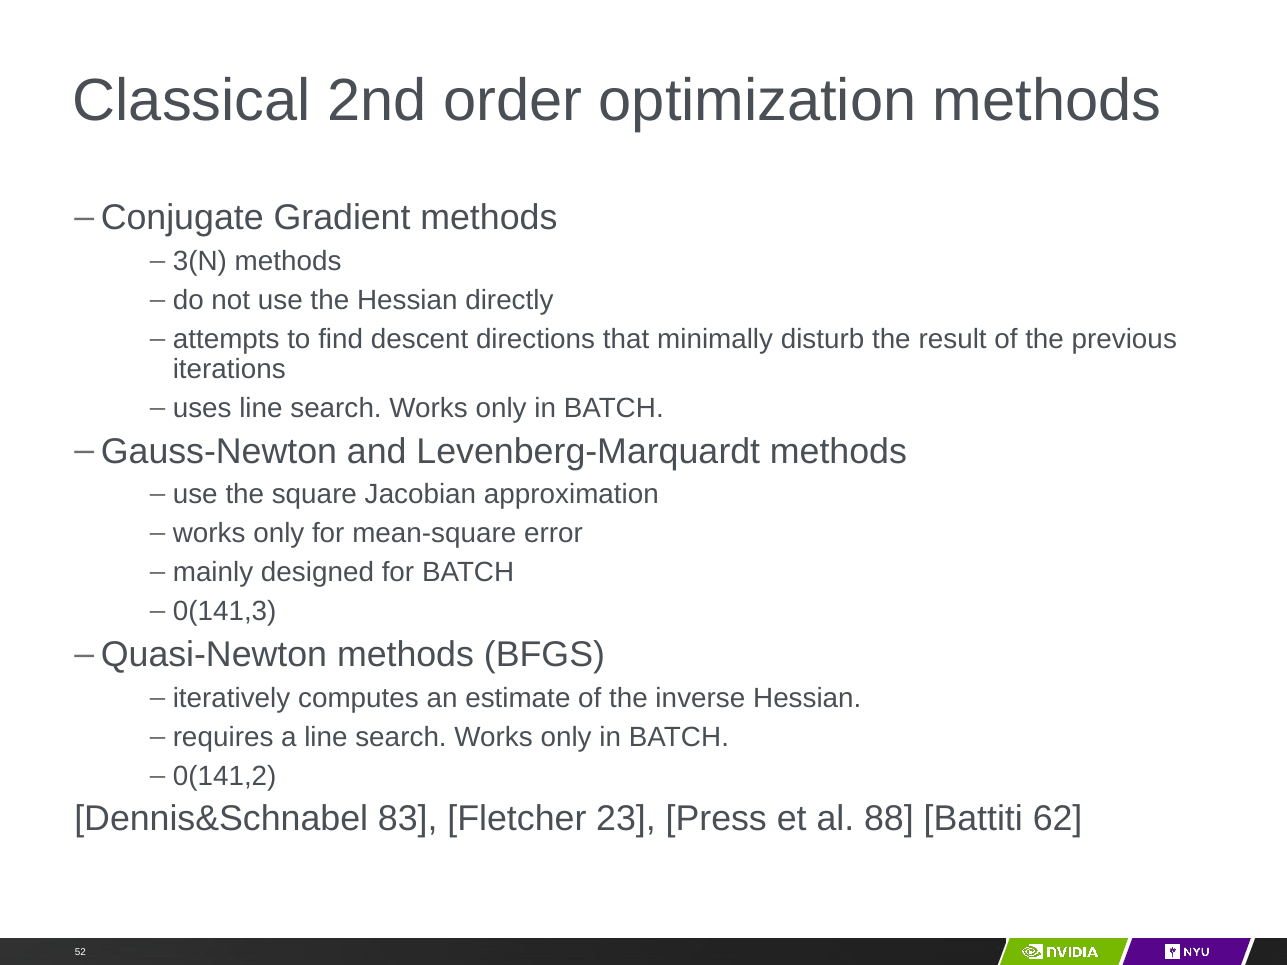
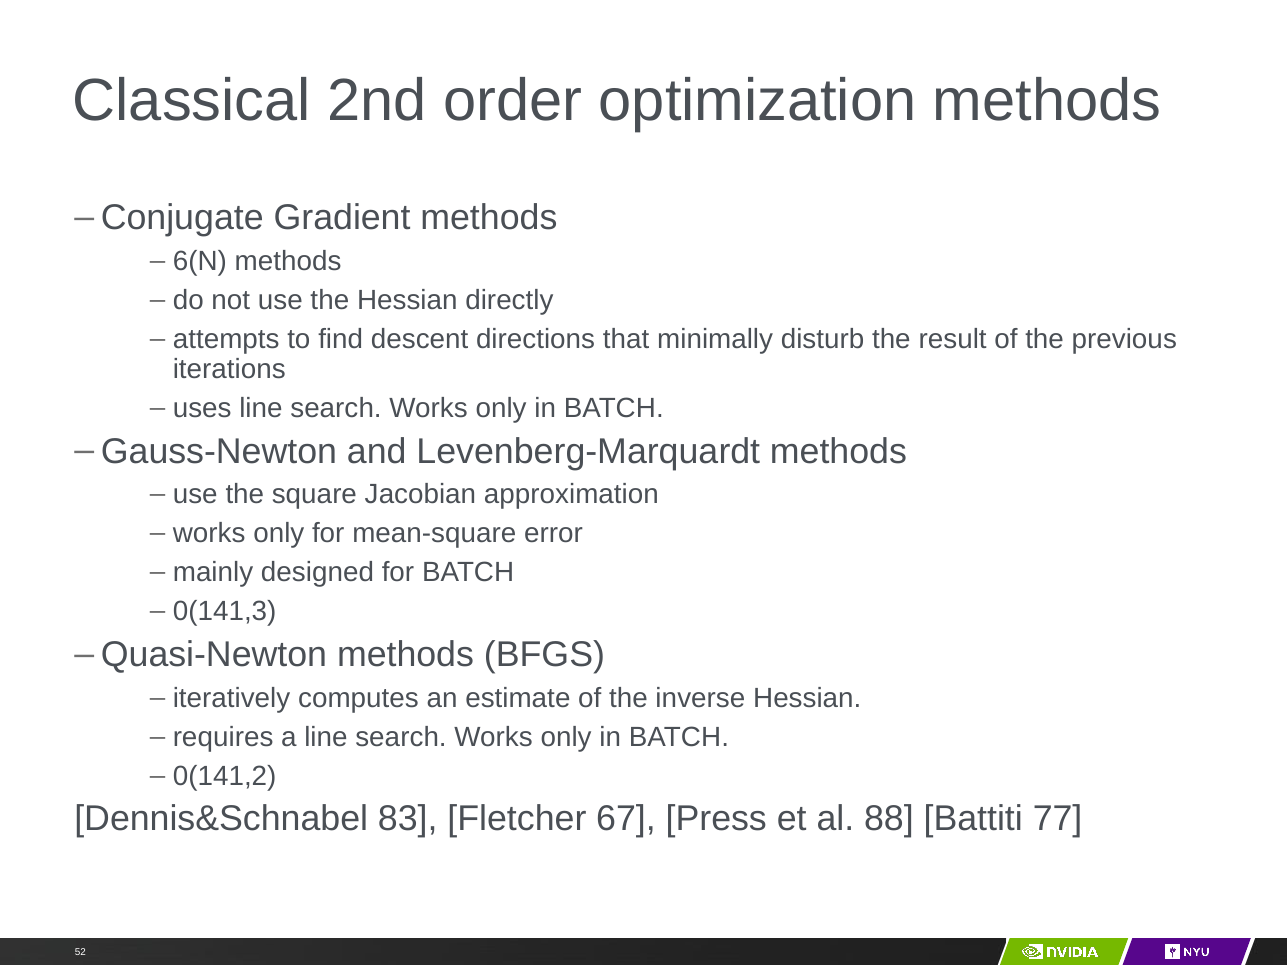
3(N: 3(N -> 6(N (200, 261)
23: 23 -> 67 (626, 819)
62: 62 -> 77 (1058, 819)
